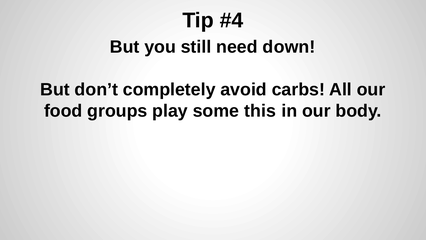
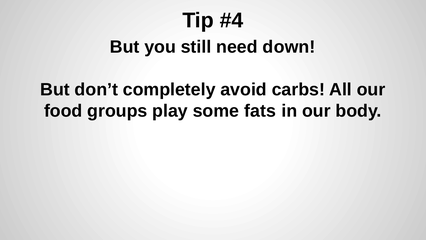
this: this -> fats (260, 111)
